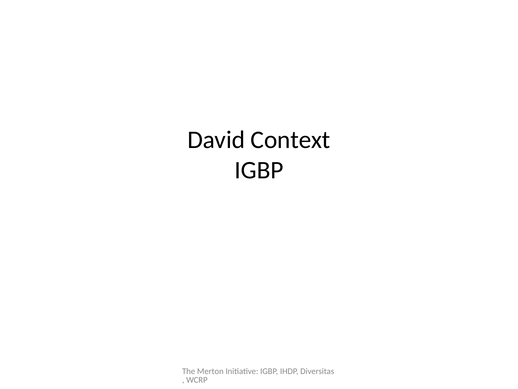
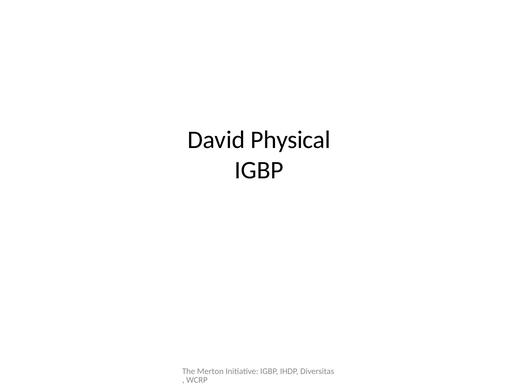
Context: Context -> Physical (291, 140)
